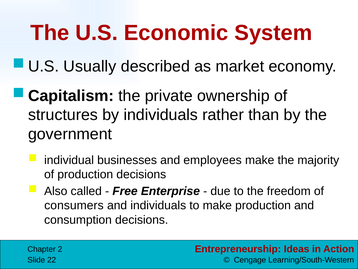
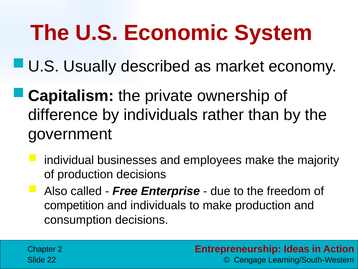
structures: structures -> difference (63, 115)
consumers: consumers -> competition (74, 205)
